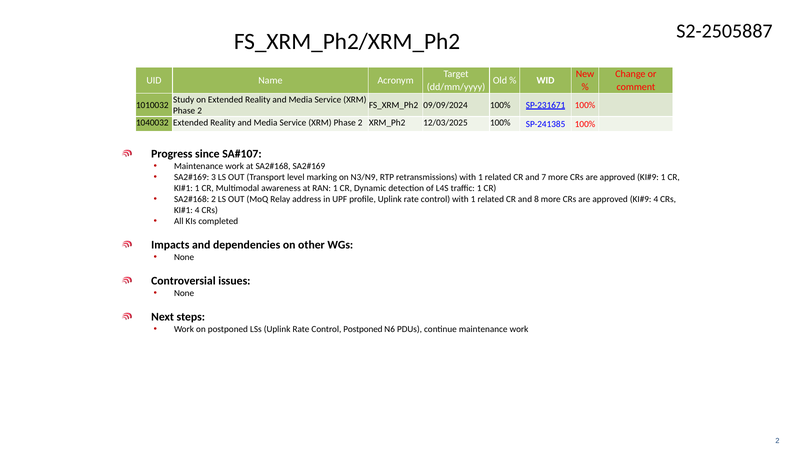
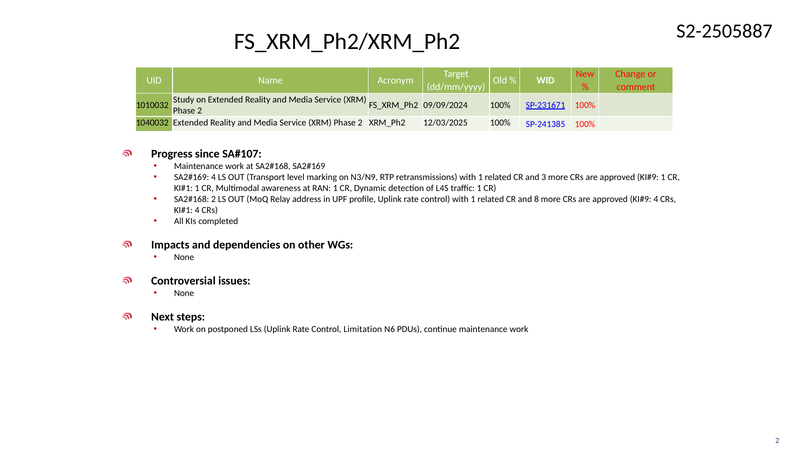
3: 3 -> 4 (214, 177)
7: 7 -> 3 (544, 177)
Control Postponed: Postponed -> Limitation (363, 329)
